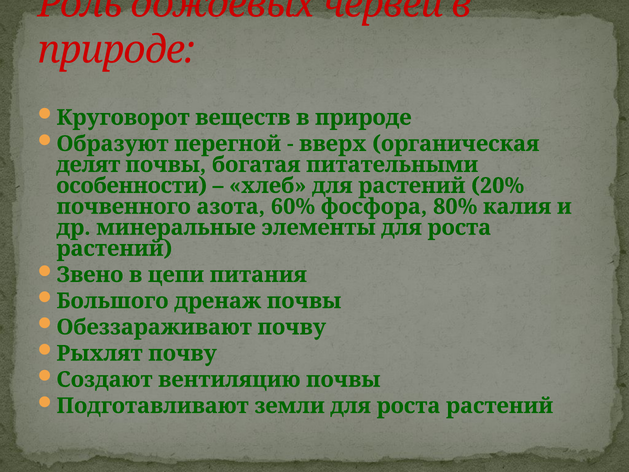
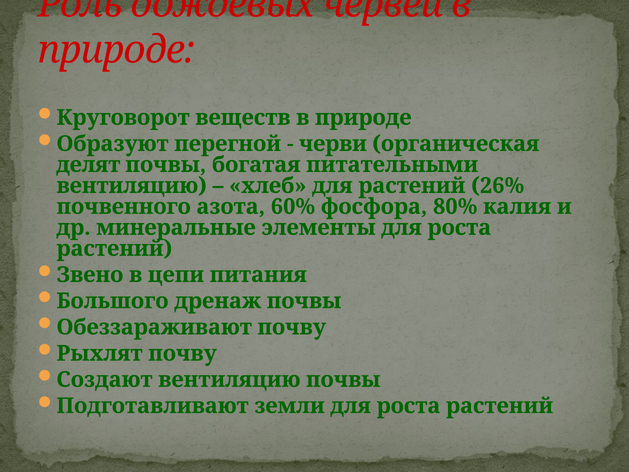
вверх: вверх -> черви (333, 144)
особенности: особенности -> вентиляцию (132, 186)
20%: 20% -> 26% (498, 186)
